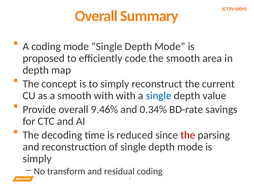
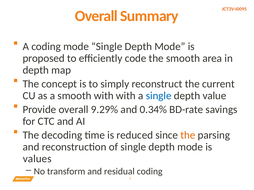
9.46%: 9.46% -> 9.29% (105, 110)
the colour: red -> orange (188, 136)
simply: simply -> values (37, 159)
